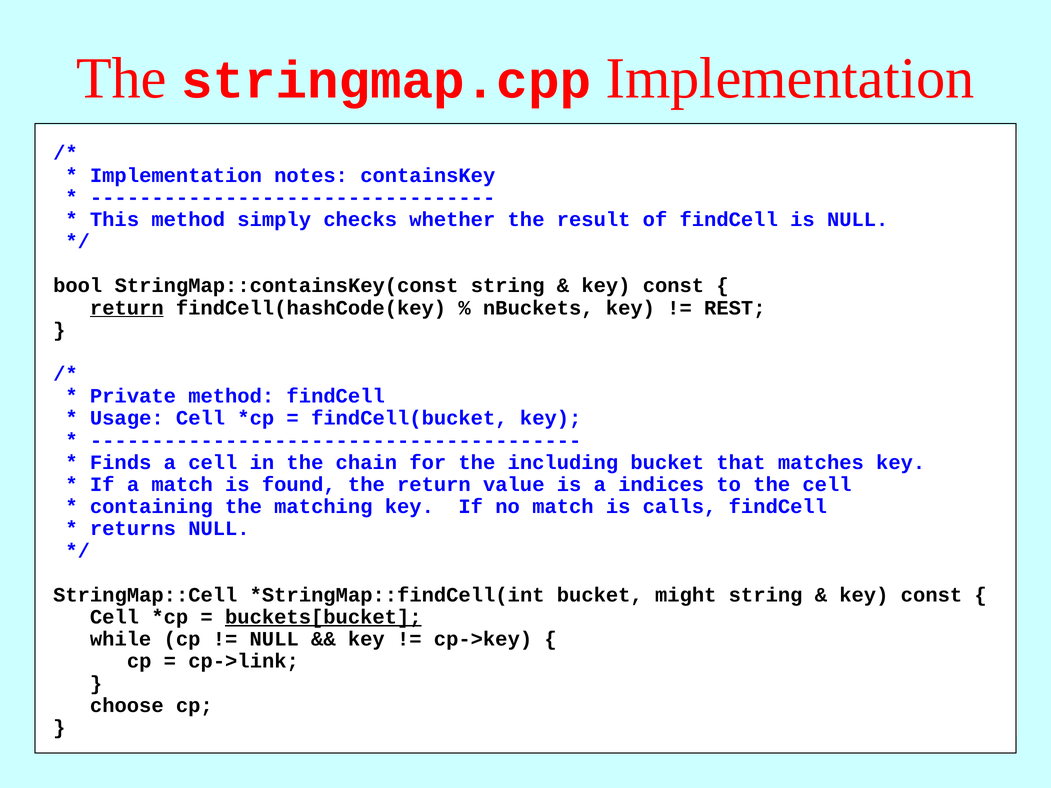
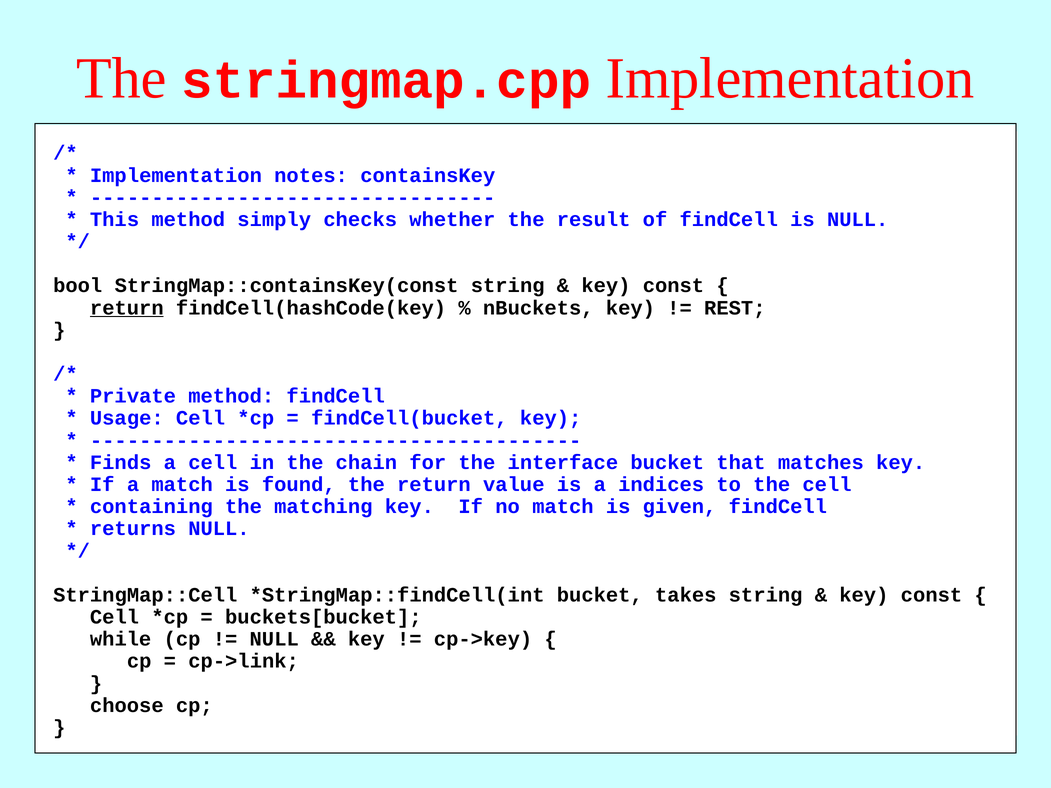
including: including -> interface (563, 463)
is calls: calls -> given (680, 507)
might: might -> takes (686, 595)
buckets[bucket underline: present -> none (323, 617)
